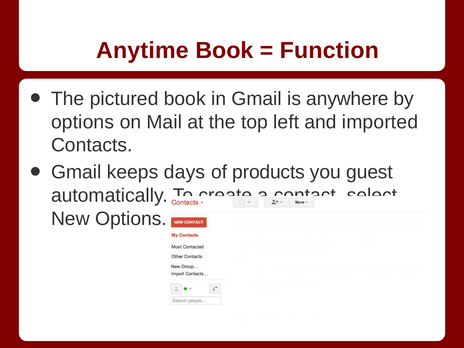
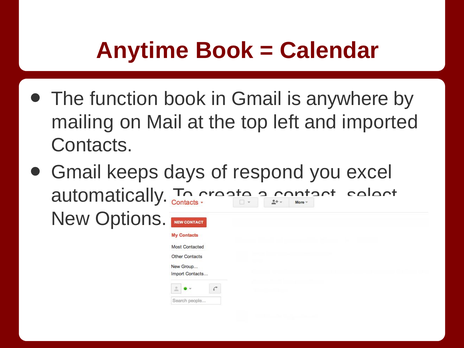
Function: Function -> Calendar (329, 50)
pictured: pictured -> function (124, 99)
options: options -> mailing (83, 122)
products: products -> respond (268, 172)
guest: guest -> excel (369, 172)
